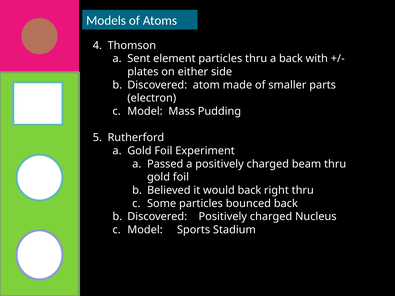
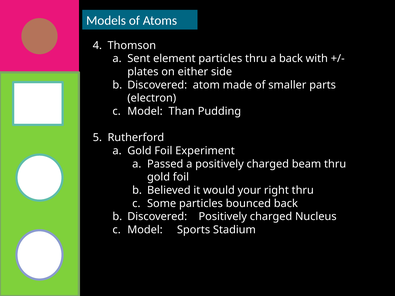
Mass: Mass -> Than (182, 111)
would back: back -> your (249, 190)
